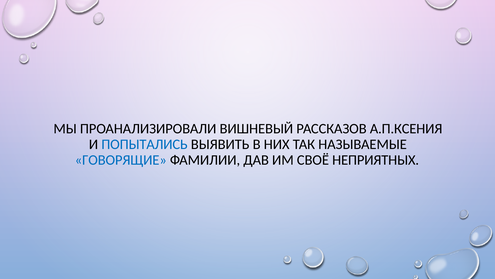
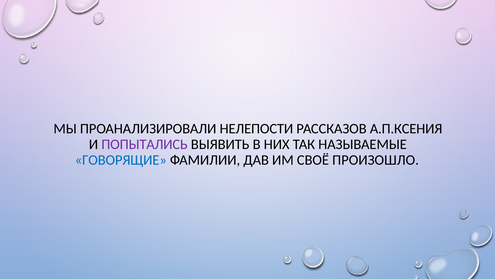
ВИШНЕВЫЙ: ВИШНЕВЫЙ -> НЕЛЕПОСТИ (256, 128)
ПОПЫТАЛИСЬ colour: blue -> purple (145, 144)
НЕПРИЯТНЫХ: НЕПРИЯТНЫХ -> ПРОИЗОШЛО (376, 160)
